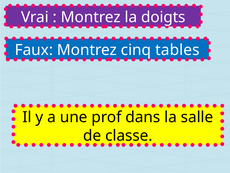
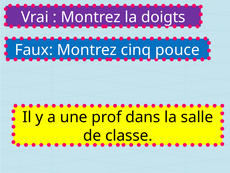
tables: tables -> pouce (177, 50)
